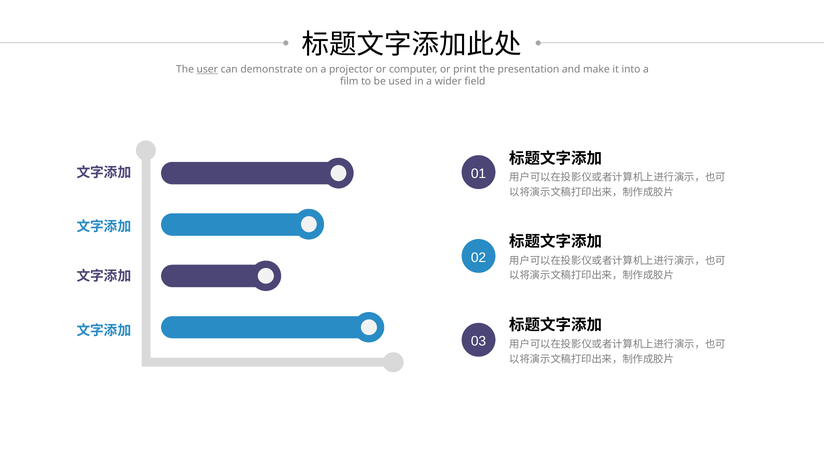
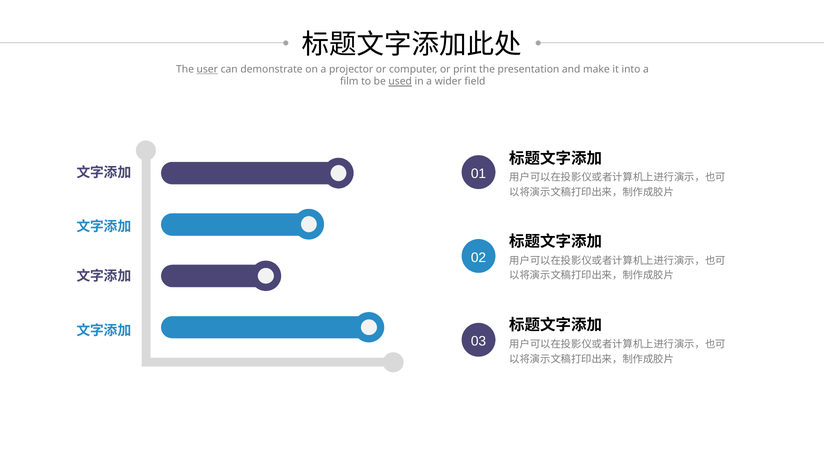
used underline: none -> present (400, 81)
